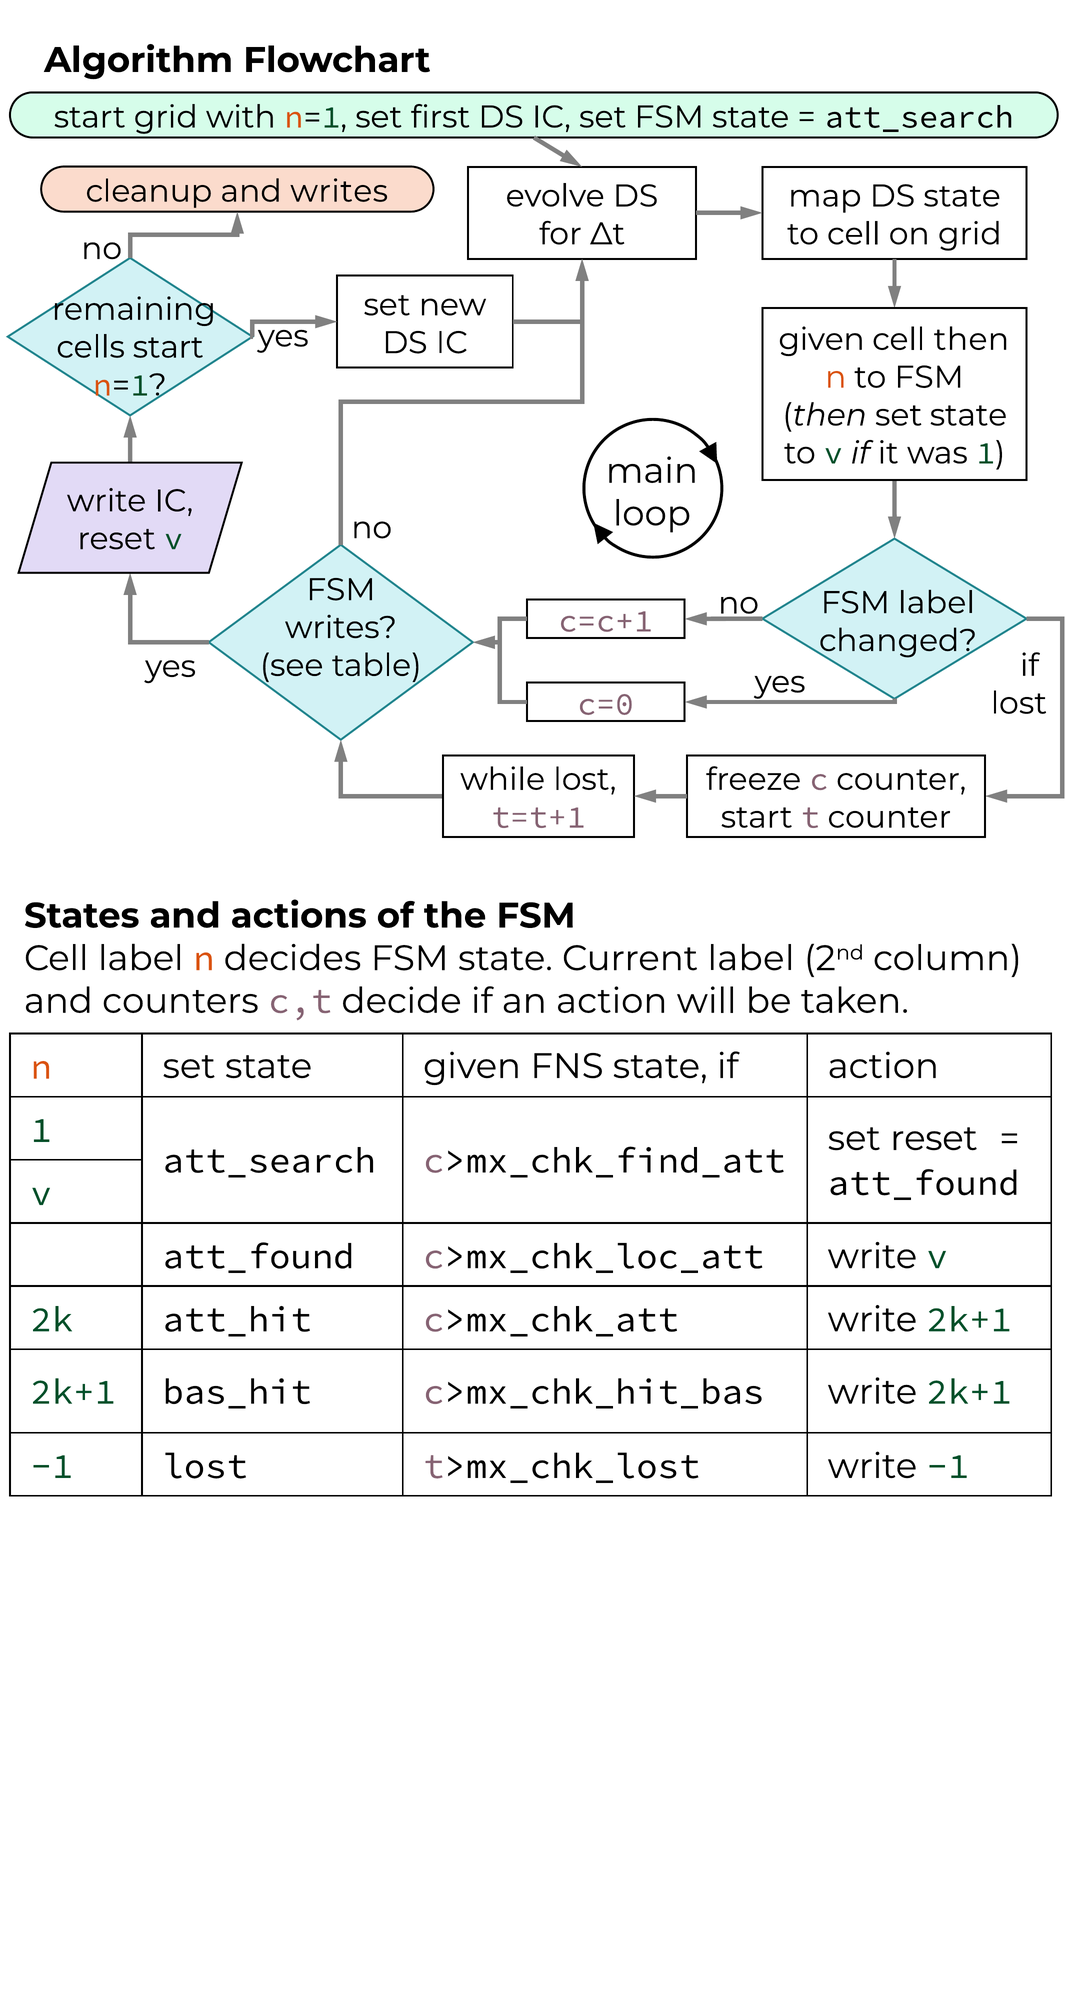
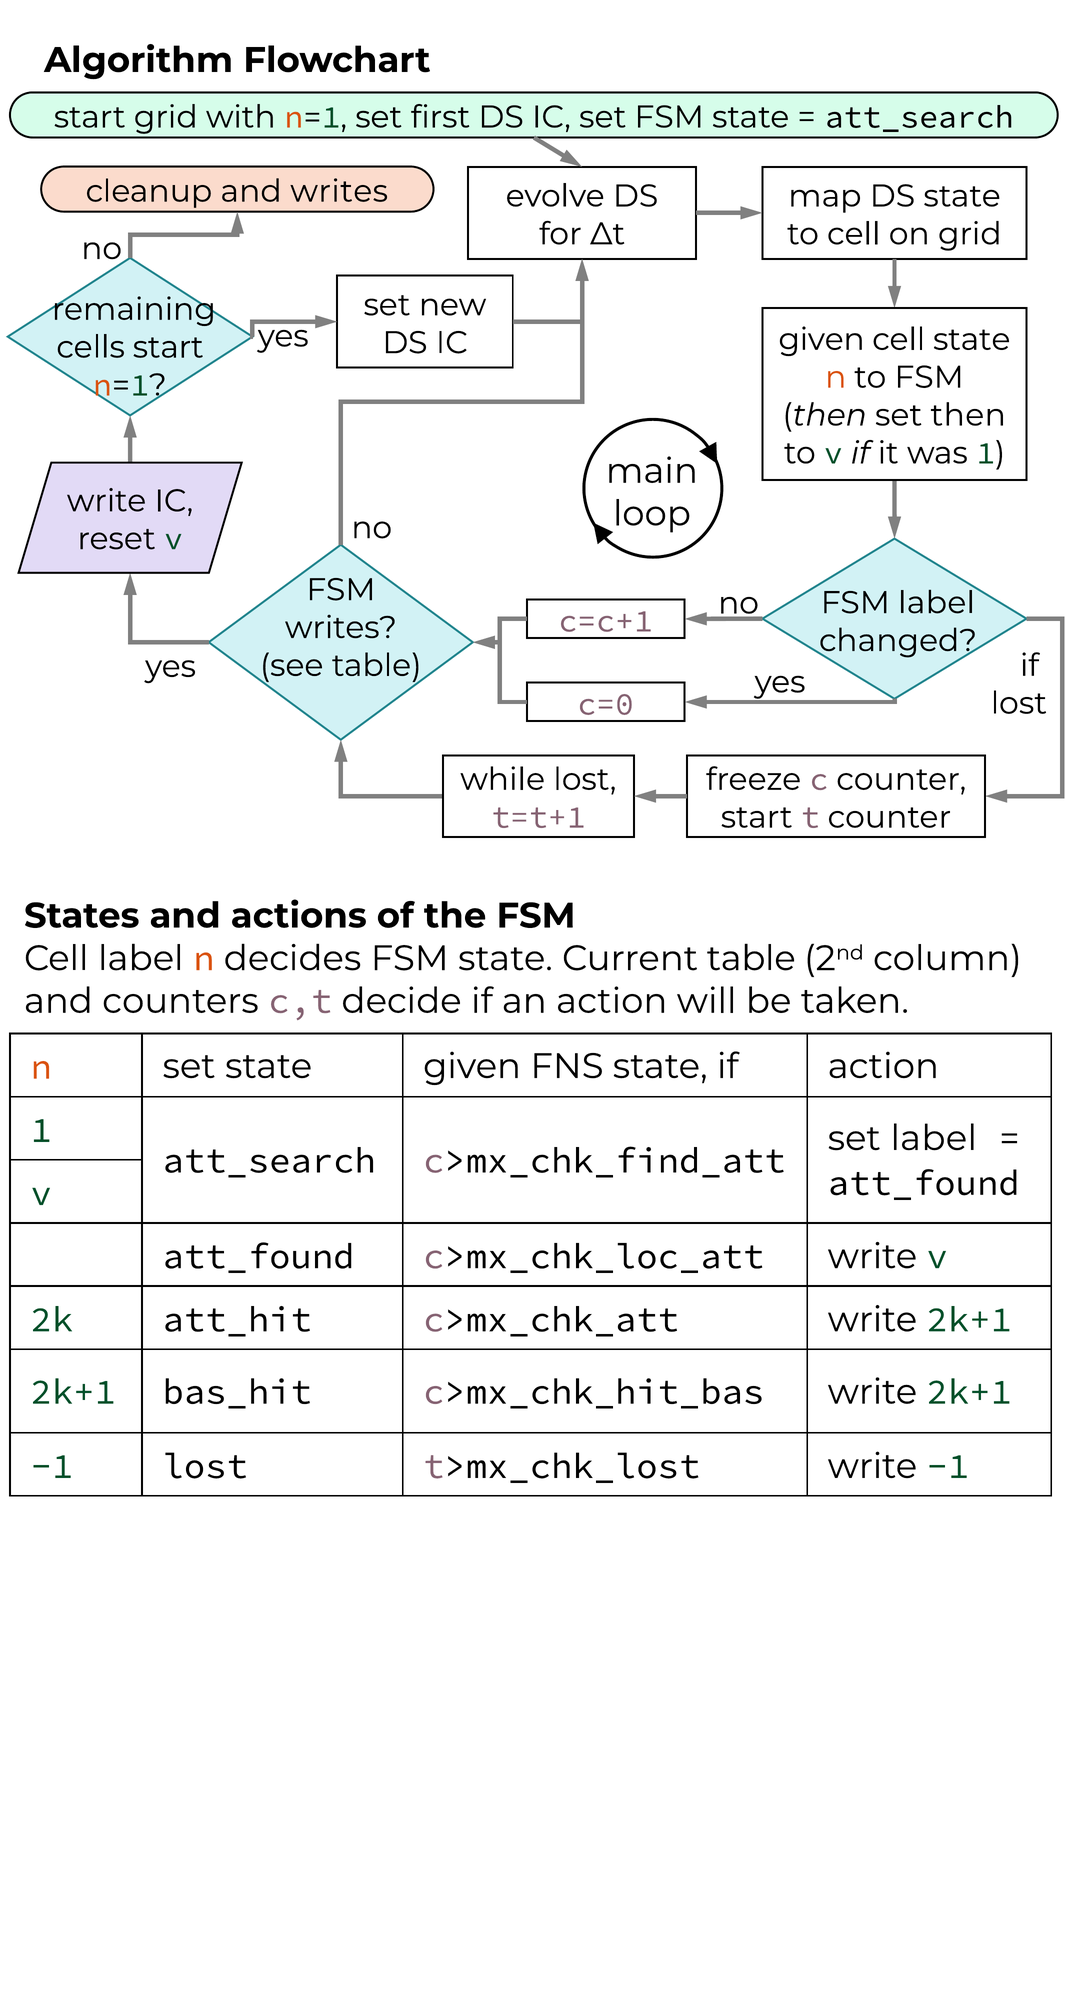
cell then: then -> state (972, 340)
then set state: state -> then (968, 415)
Current label: label -> table (751, 959)
set reset: reset -> label (934, 1139)
